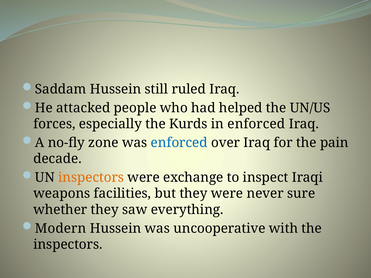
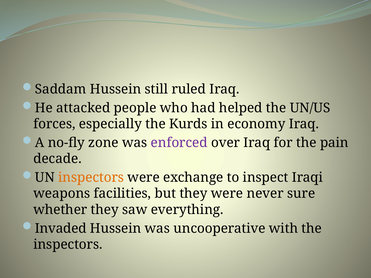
in enforced: enforced -> economy (256, 124)
enforced colour: blue -> purple (179, 143)
Modern: Modern -> Invaded (61, 229)
